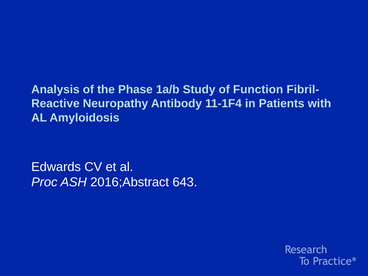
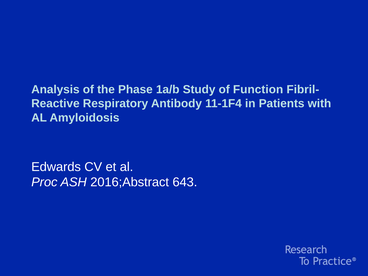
Neuropathy: Neuropathy -> Respiratory (116, 104)
